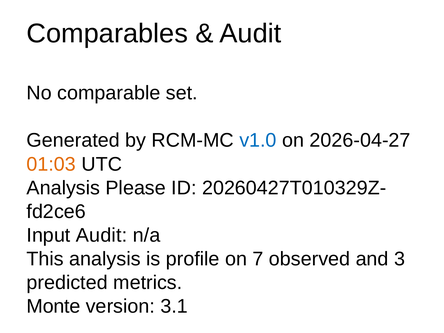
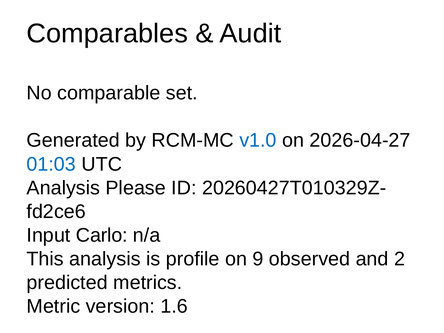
01:03 colour: orange -> blue (51, 164)
Input Audit: Audit -> Carlo (102, 235)
7: 7 -> 9 (258, 259)
3: 3 -> 2 (400, 259)
Monte: Monte -> Metric (53, 306)
3.1: 3.1 -> 1.6 (174, 306)
